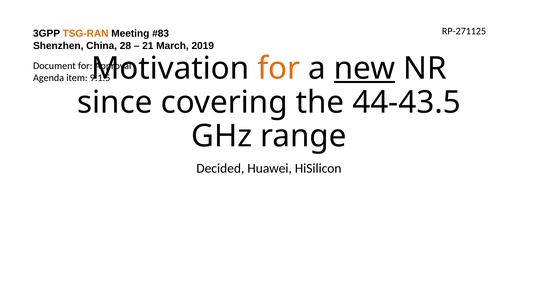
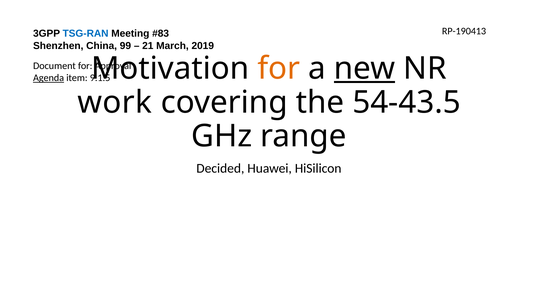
RP-271125: RP-271125 -> RP-190413 (464, 31)
TSG-RAN colour: orange -> blue (86, 34)
28: 28 -> 99 (125, 46)
Agenda underline: none -> present (49, 78)
since: since -> work (115, 102)
44-43.5: 44-43.5 -> 54-43.5 (407, 102)
